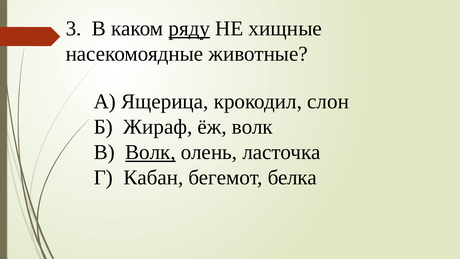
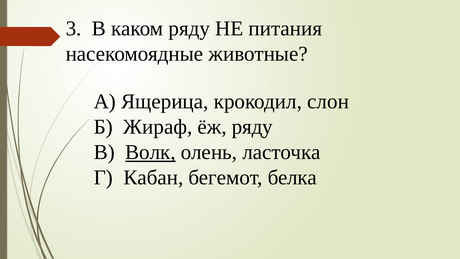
ряду underline: present -> none (189, 29)
хищные: хищные -> питания (285, 29)
ёж волк: волк -> ряду (252, 127)
